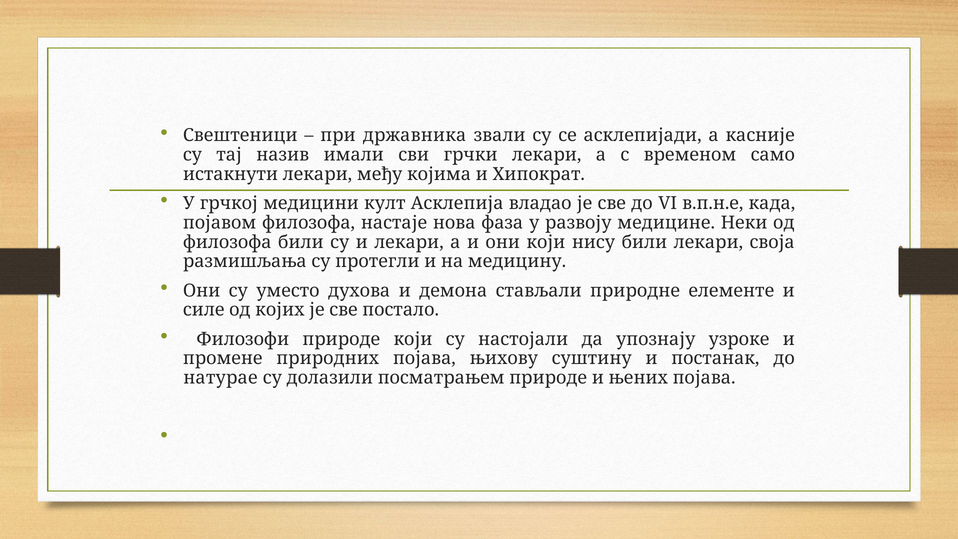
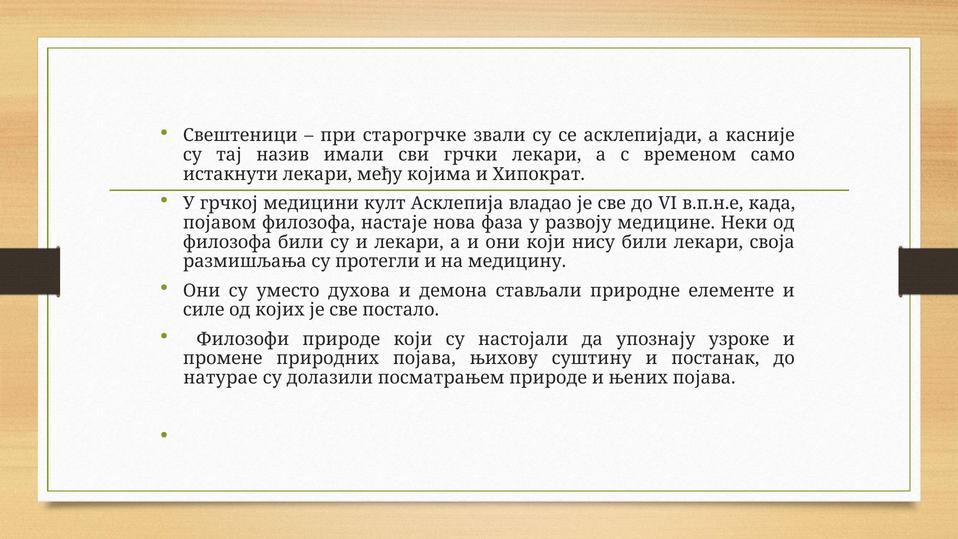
државника: државника -> старогрчке (415, 135)
